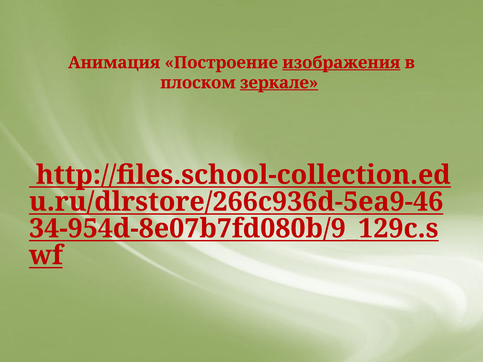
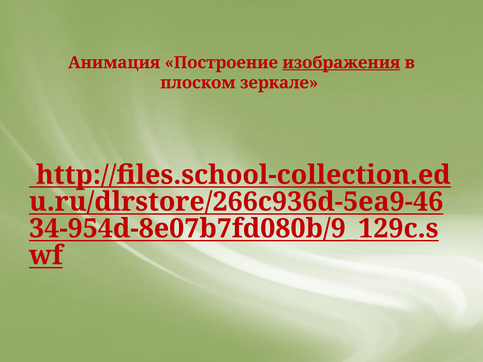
зеркале underline: present -> none (279, 83)
